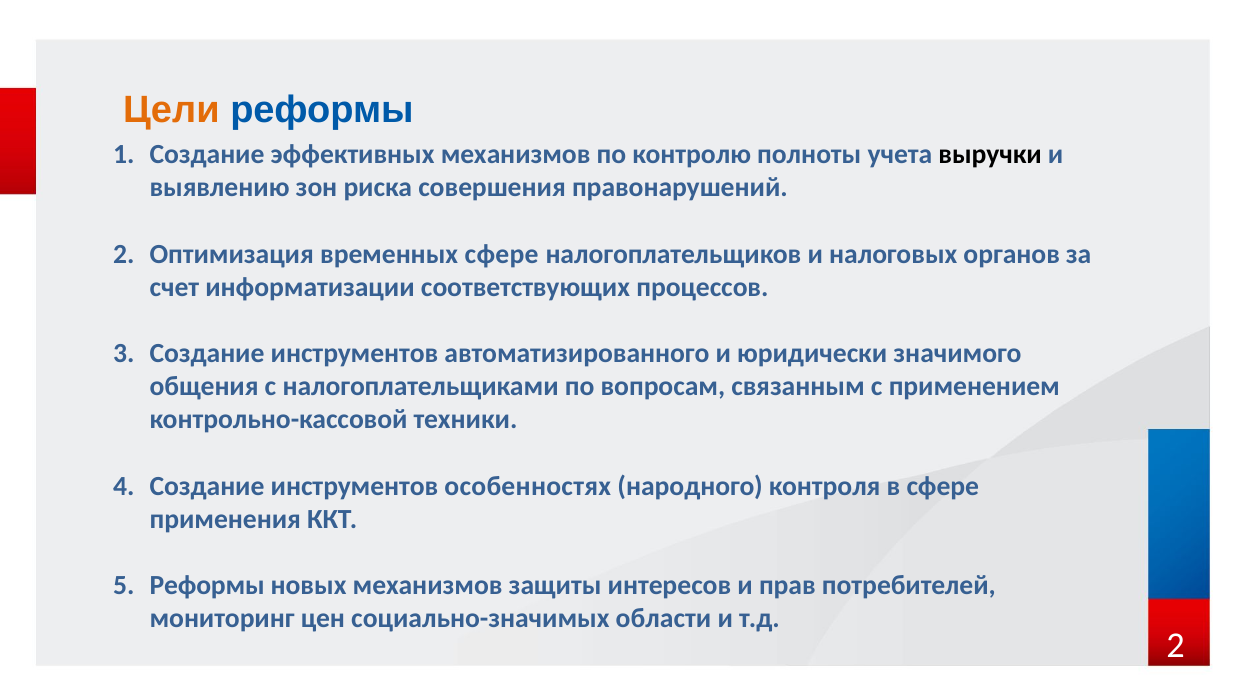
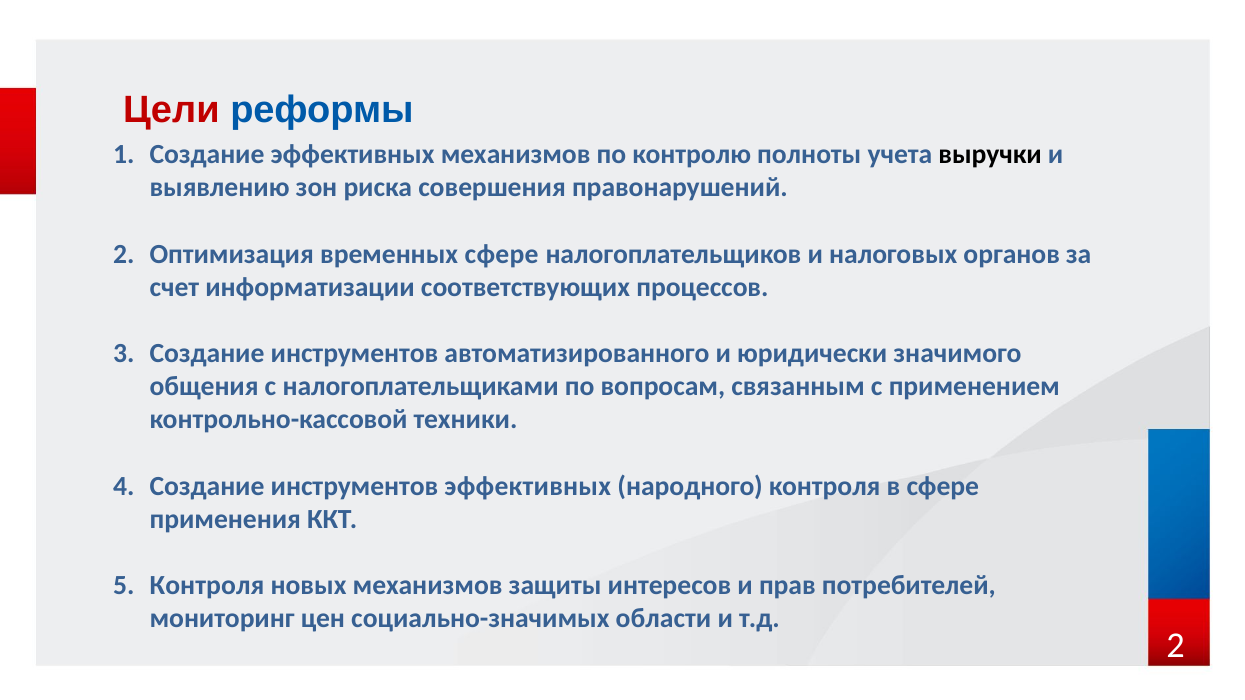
Цели colour: orange -> red (171, 110)
инструментов особенностях: особенностях -> эффективных (528, 486)
Реформы: Реформы -> Контроля (207, 586)
